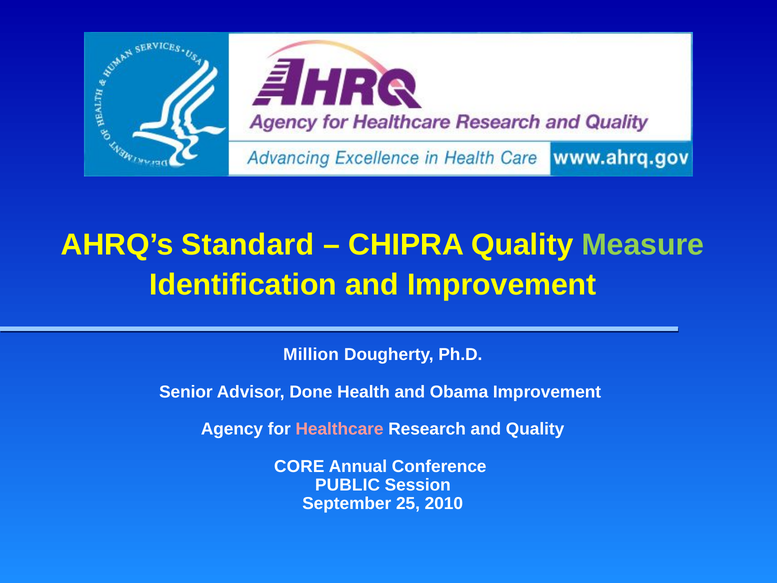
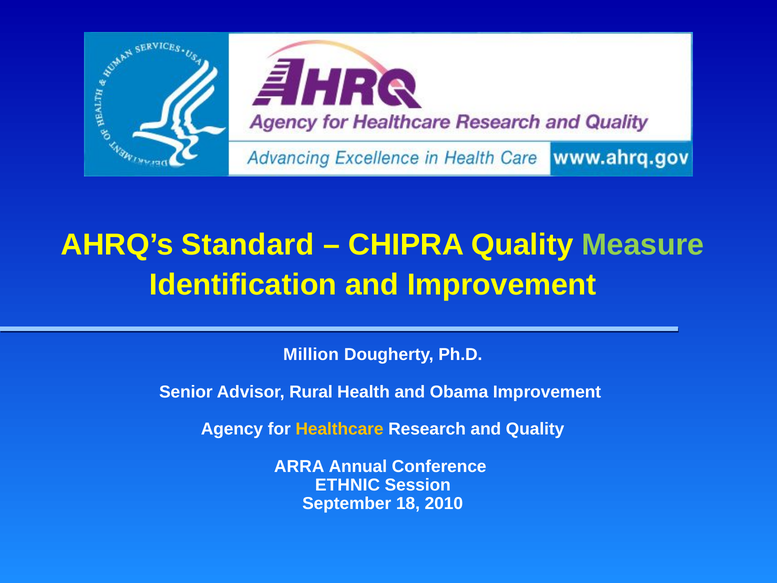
Done: Done -> Rural (311, 392)
Healthcare colour: pink -> yellow (340, 429)
CORE: CORE -> ARRA (299, 466)
PUBLIC: PUBLIC -> ETHNIC (348, 485)
25: 25 -> 18 (408, 503)
